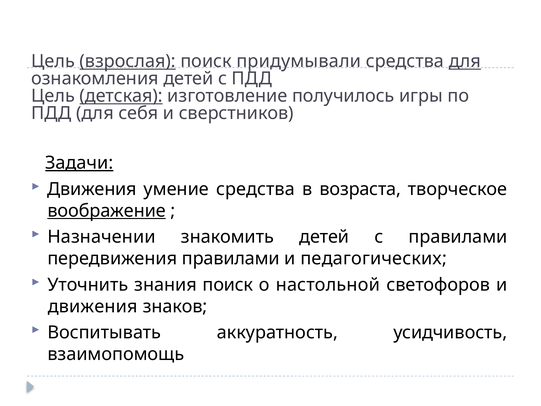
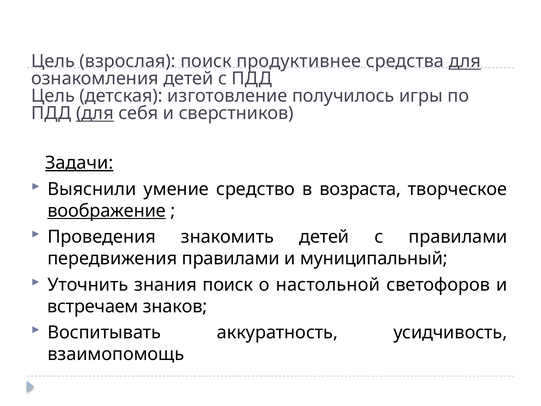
взрослая underline: present -> none (128, 61)
придумывали: придумывали -> продуктивнее (299, 61)
детская underline: present -> none (121, 96)
для underline: none -> present (95, 113)
Движения: Движения -> Выяснили (92, 189)
умение средства: средства -> средство (256, 189)
Назначении: Назначении -> Проведения (102, 237)
педагогических: педагогических -> муниципальный (374, 258)
движения: движения -> встречаем (93, 306)
